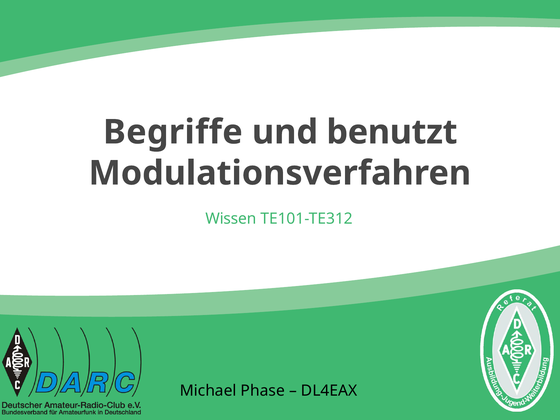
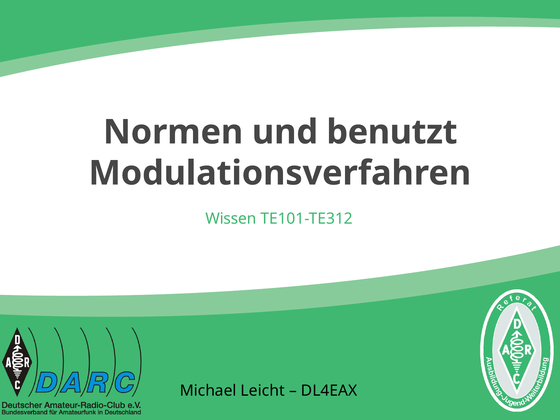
Begriffe: Begriffe -> Normen (173, 132)
Phase: Phase -> Leicht (263, 391)
